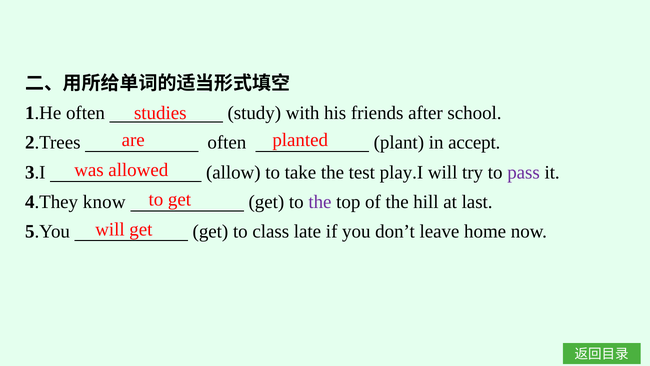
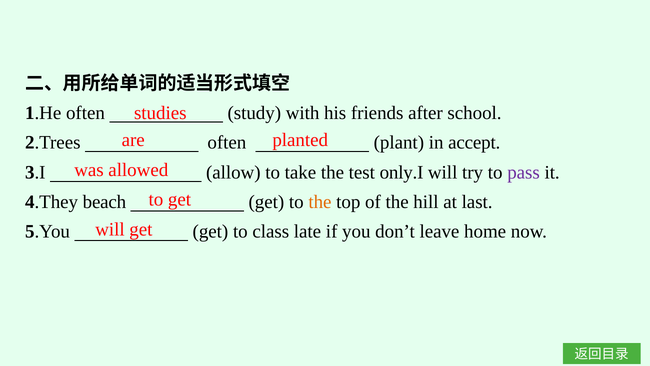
play.I: play.I -> only.I (402, 172)
know: know -> beach (104, 202)
the colour: purple -> orange (320, 202)
